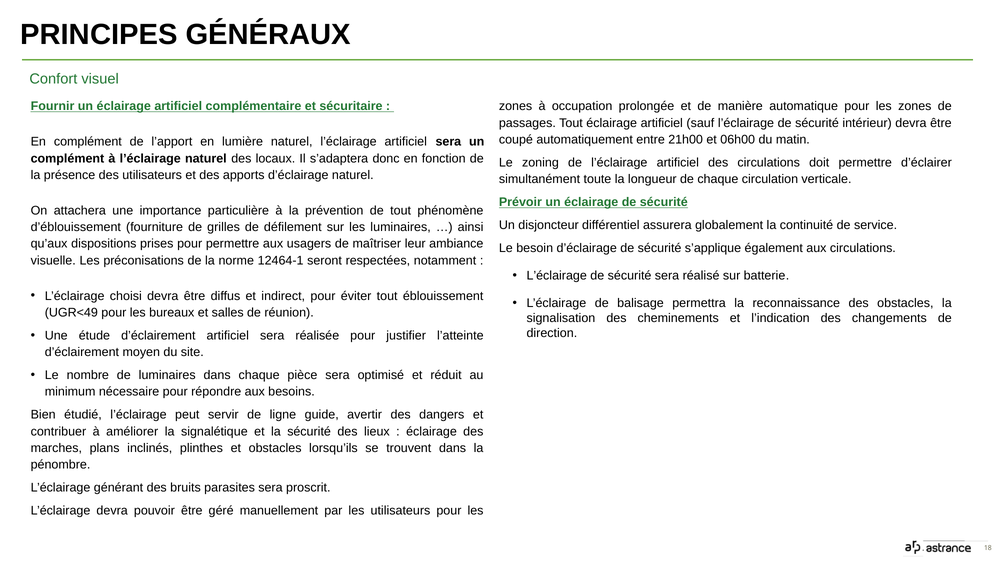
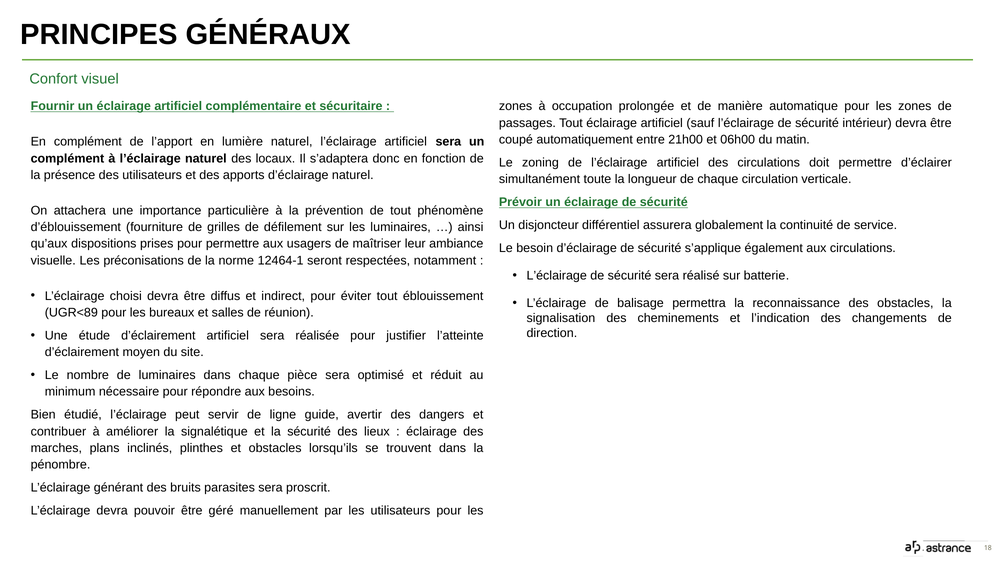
UGR<49: UGR<49 -> UGR<89 (71, 313)
